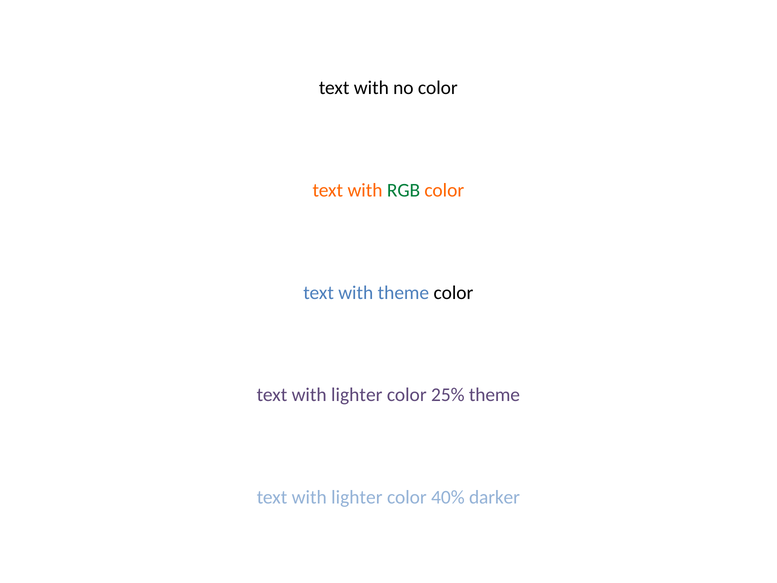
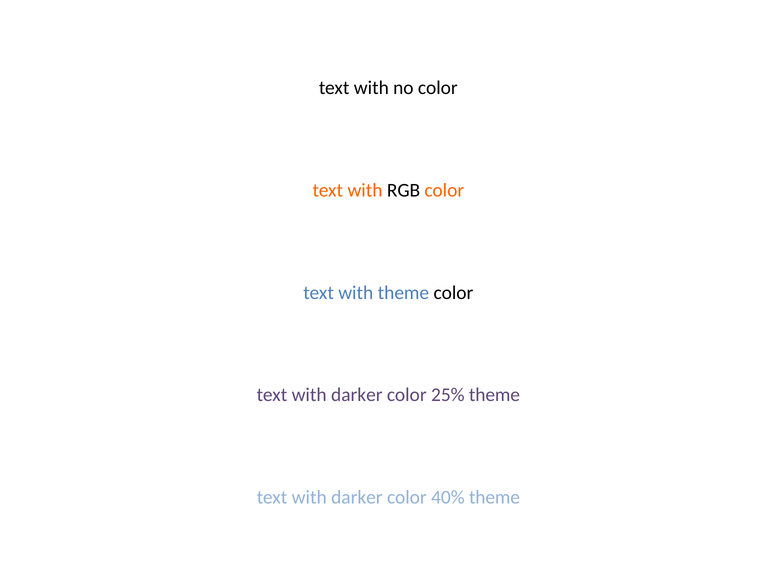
RGB colour: green -> black (404, 190)
lighter: lighter -> darker (357, 395)
lighter: lighter -> darker (357, 497)
40% darker: darker -> theme (494, 497)
